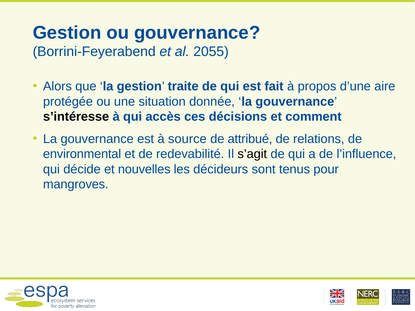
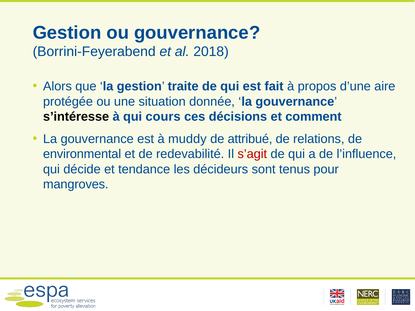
2055: 2055 -> 2018 (211, 52)
accès: accès -> cours (163, 117)
source: source -> muddy (187, 139)
s’agit colour: black -> red (252, 154)
nouvelles: nouvelles -> tendance (144, 169)
